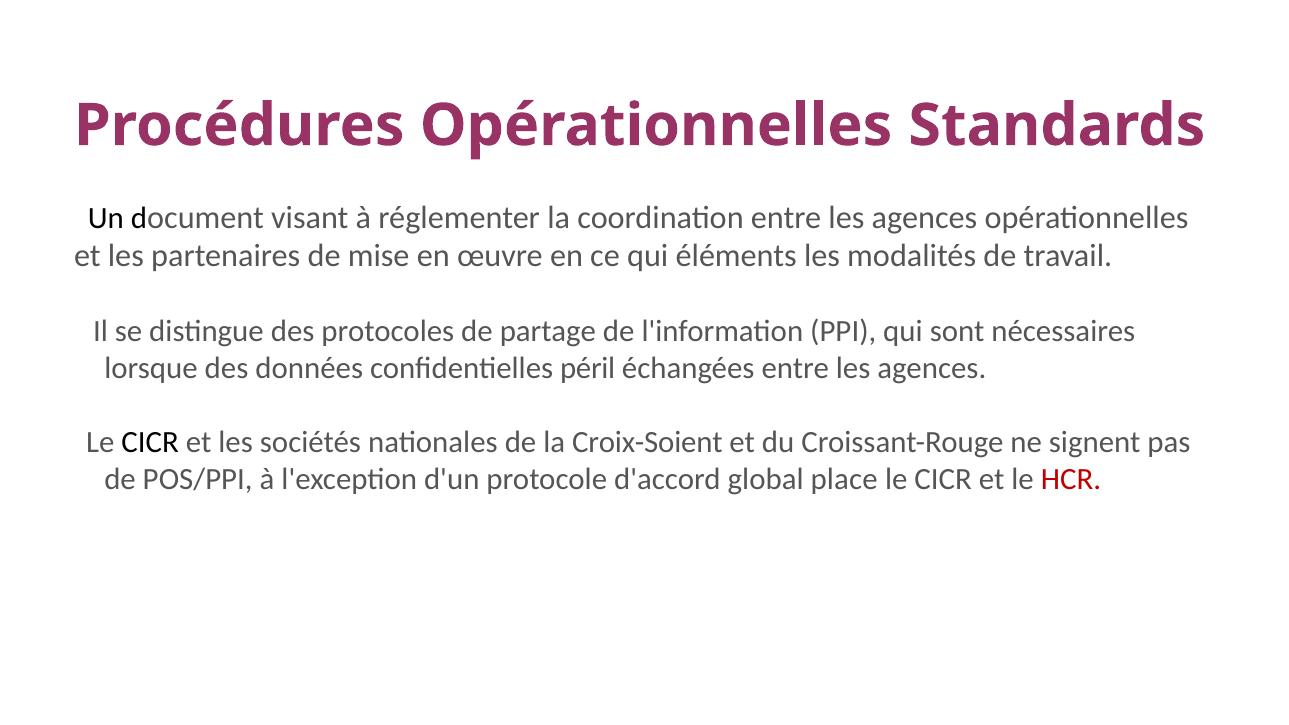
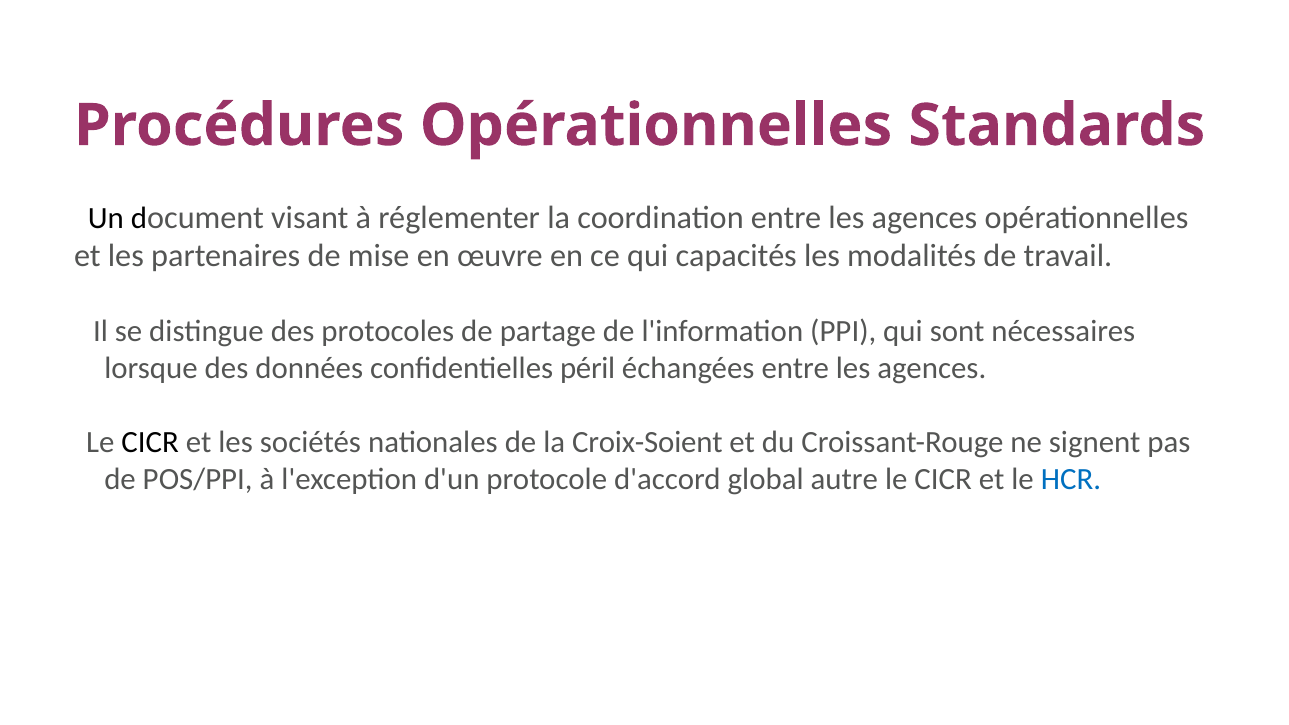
éléments: éléments -> capacités (736, 256)
place: place -> autre (844, 479)
HCR colour: red -> blue (1071, 479)
